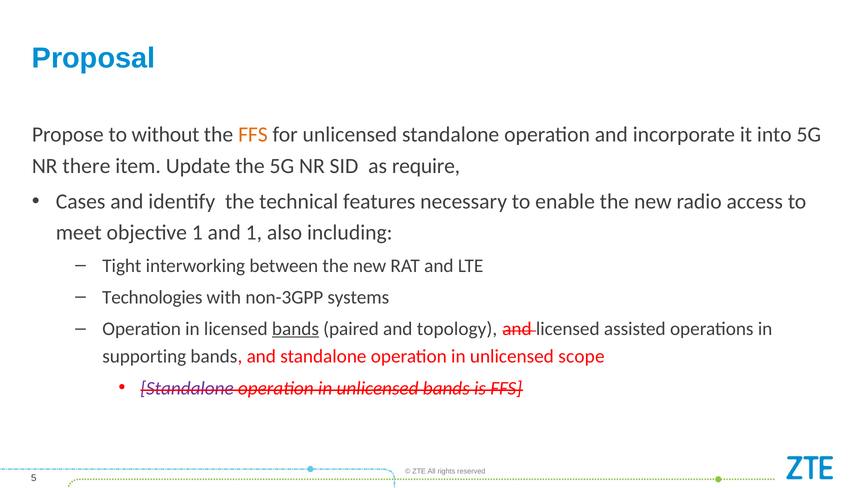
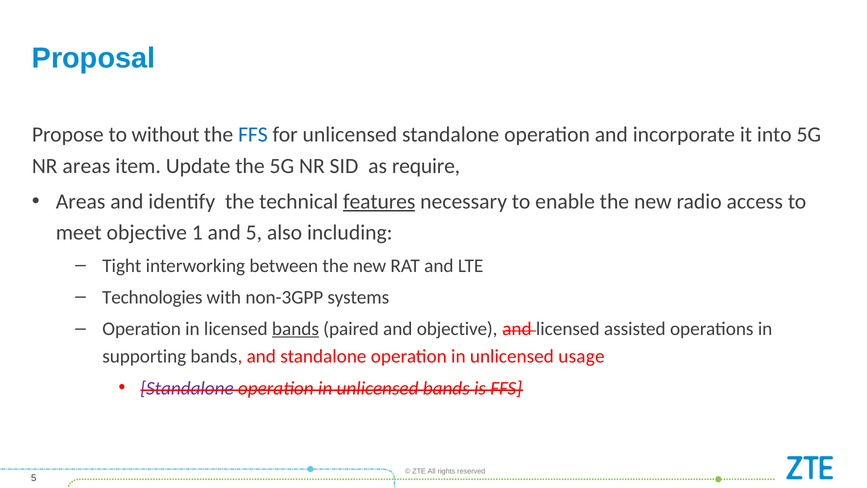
FFS colour: orange -> blue (253, 135)
NR there: there -> areas (86, 166)
Cases: Cases -> Areas (81, 201)
features underline: none -> present (379, 201)
and 1: 1 -> 5 (254, 233)
and topology: topology -> objective (457, 329)
scope: scope -> usage (581, 356)
